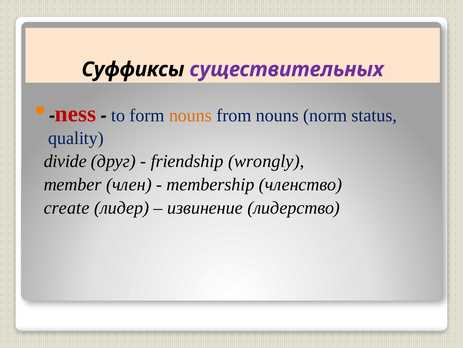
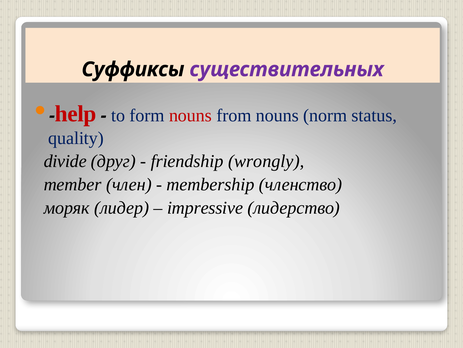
ness: ness -> help (76, 114)
nouns colour: orange -> red (190, 115)
create: create -> моряк (67, 207)
извинение: извинение -> impressive (205, 207)
